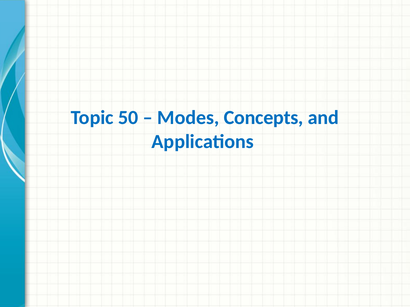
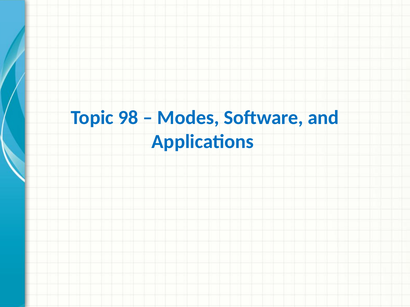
50: 50 -> 98 (128, 118)
Concepts: Concepts -> Software (264, 118)
